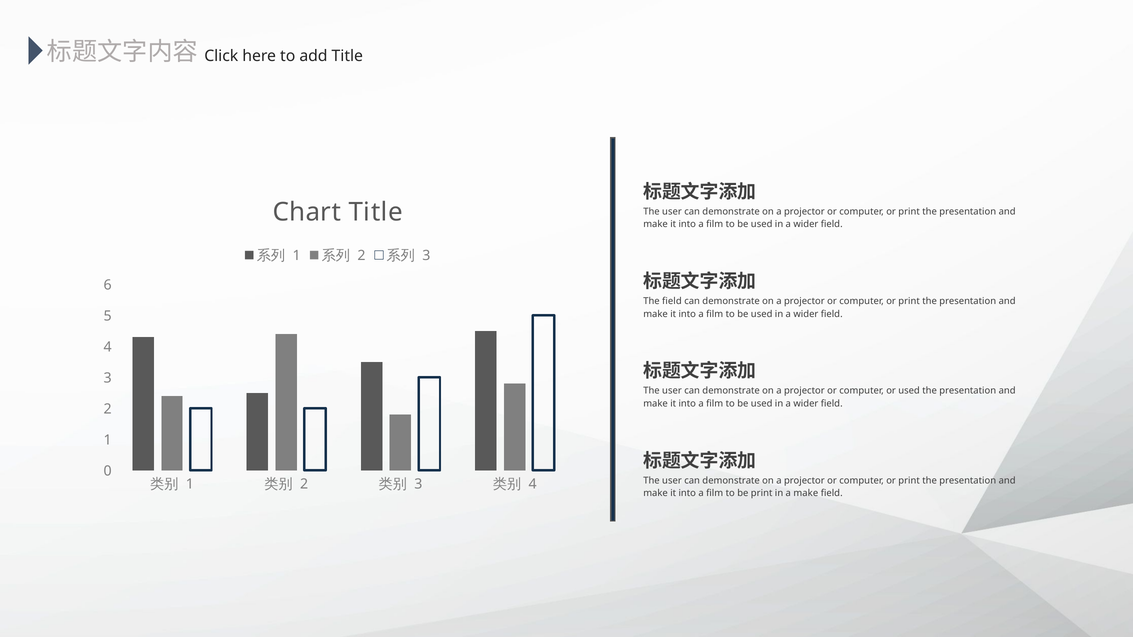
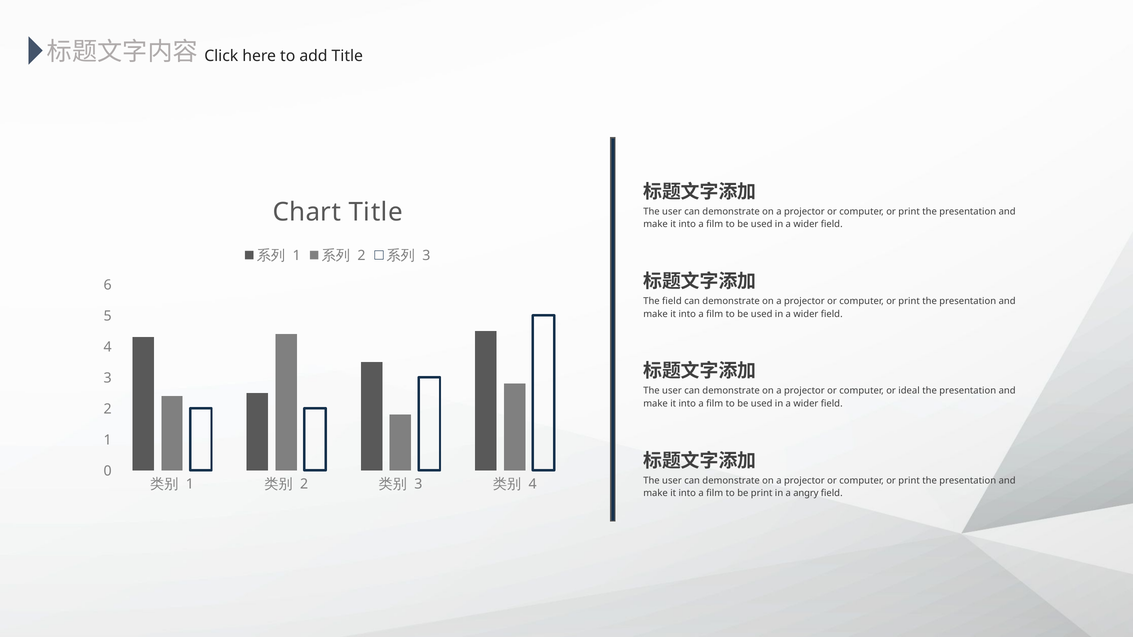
or used: used -> ideal (909, 391)
a make: make -> angry (806, 494)
